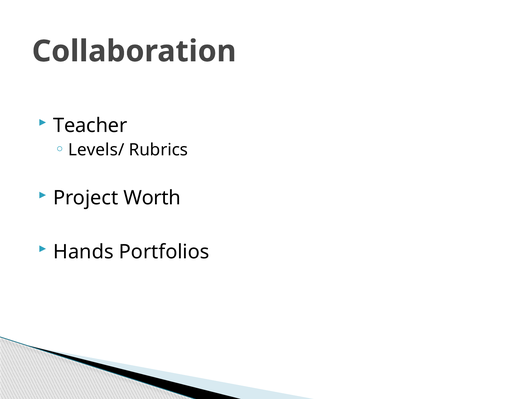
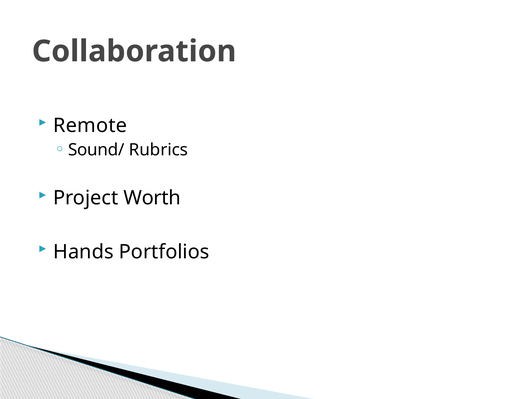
Teacher: Teacher -> Remote (90, 126)
Levels/: Levels/ -> Sound/ (96, 150)
